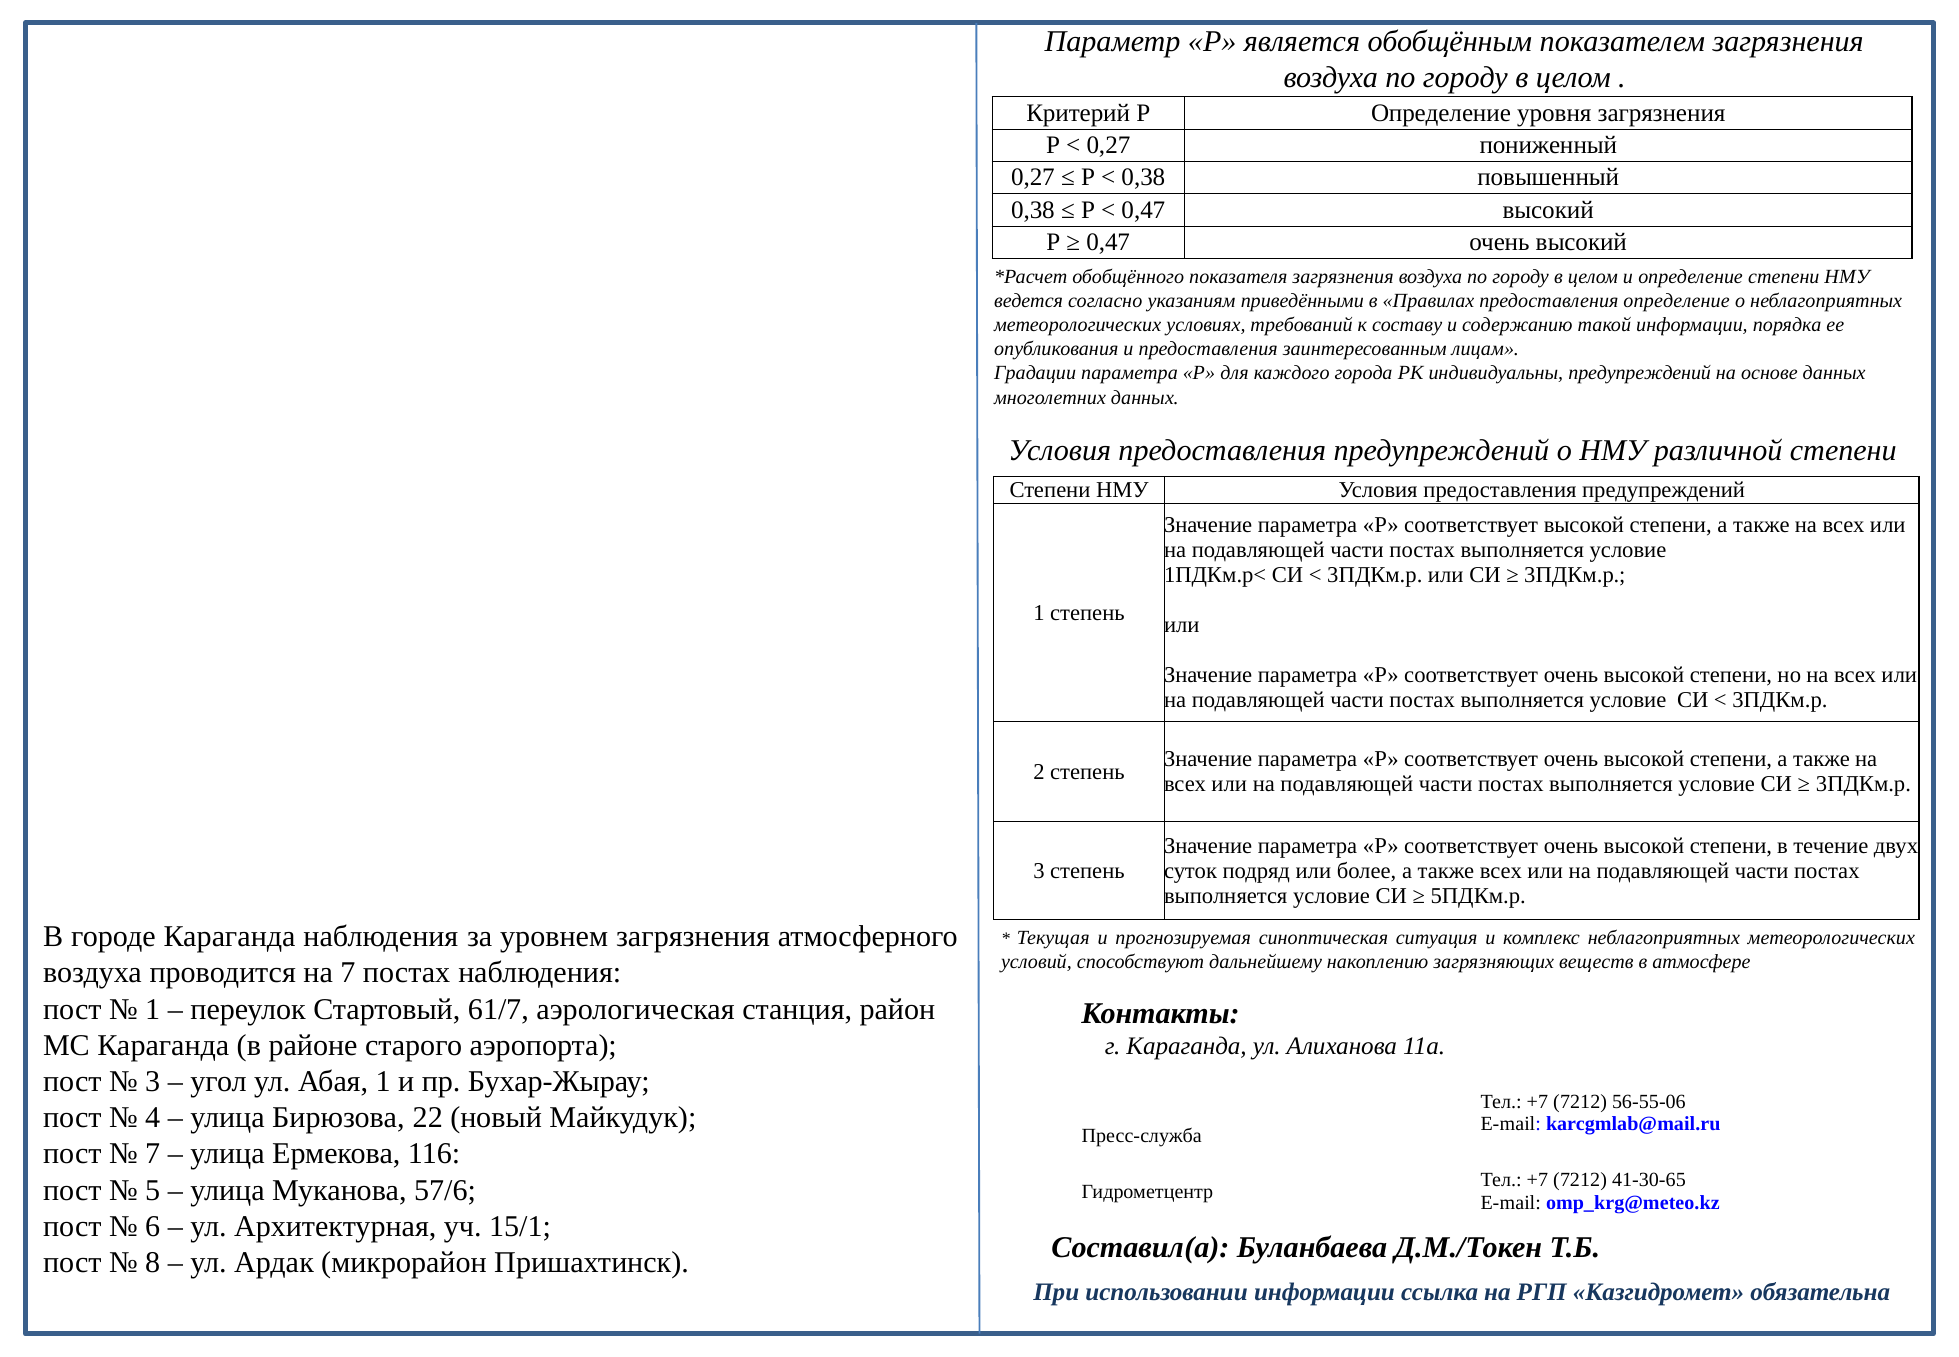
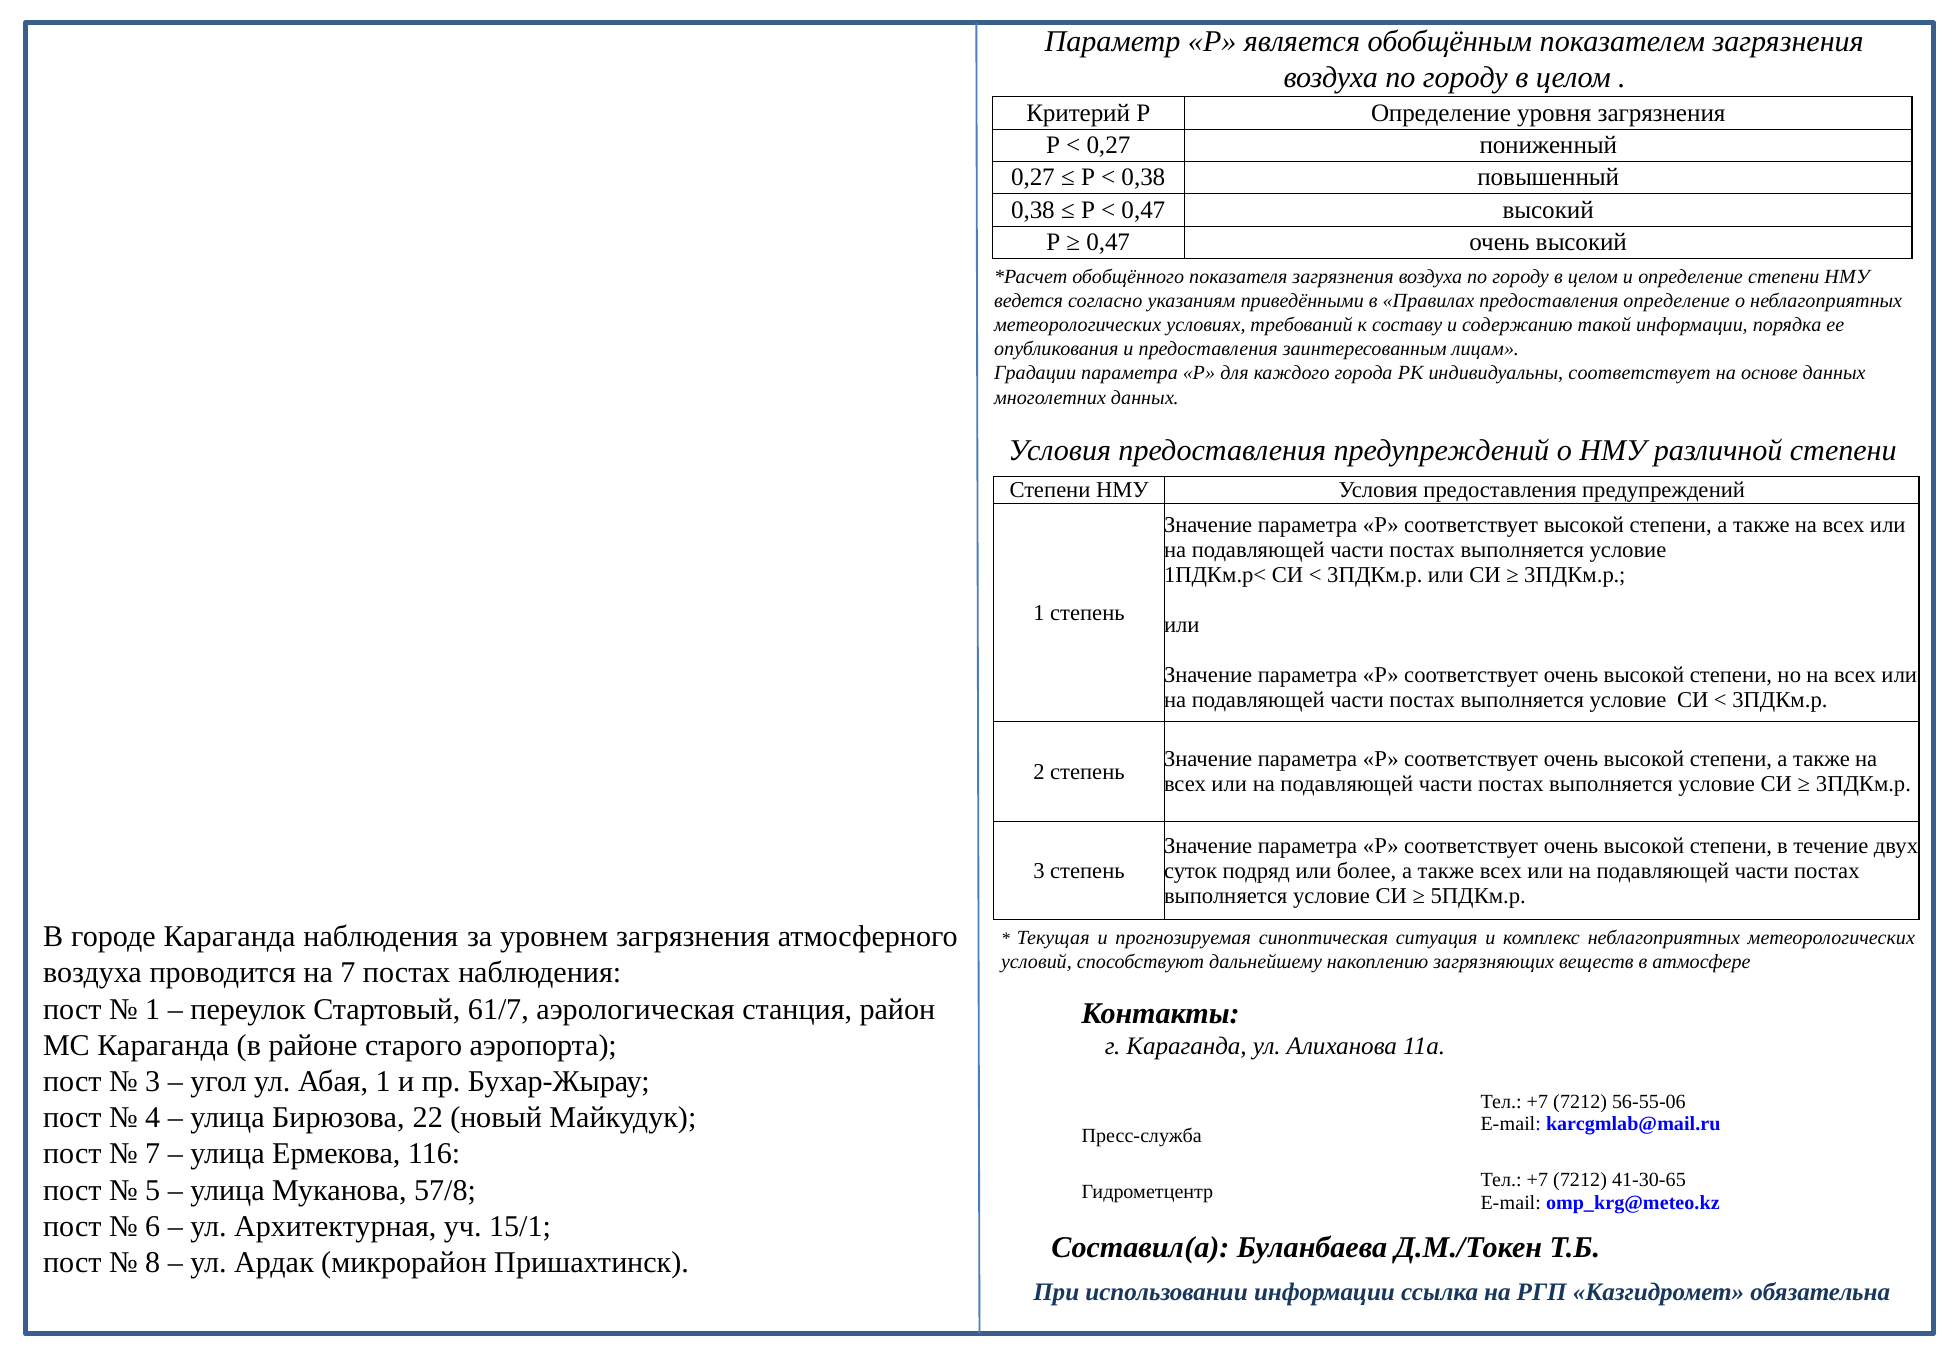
индивидуальны предупреждений: предупреждений -> соответствует (1639, 373)
57/6: 57/6 -> 57/8 (445, 1189)
